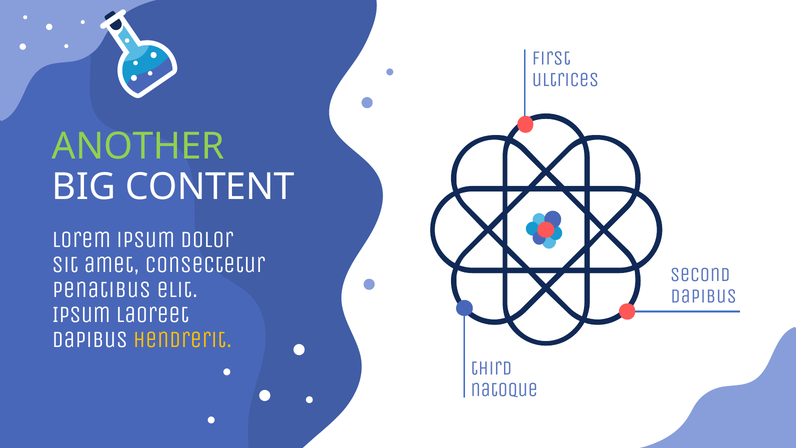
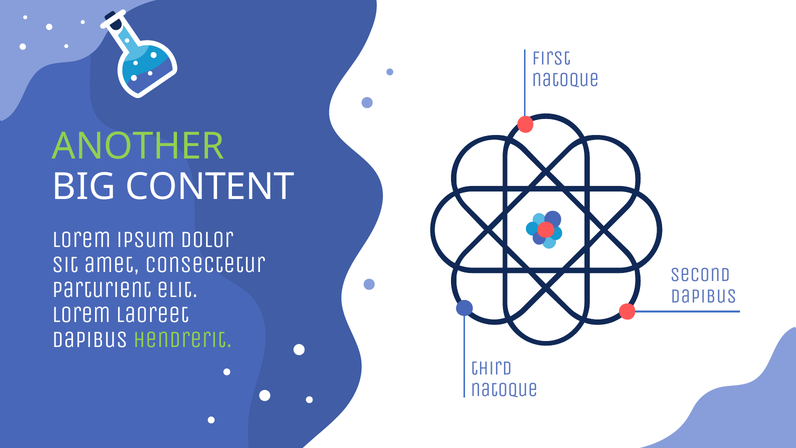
ultrices: ultrices -> natoque (565, 80)
penatibus: penatibus -> parturient (102, 289)
Ipsum: Ipsum -> Lorem (81, 314)
hendrerit colour: yellow -> light green (183, 340)
